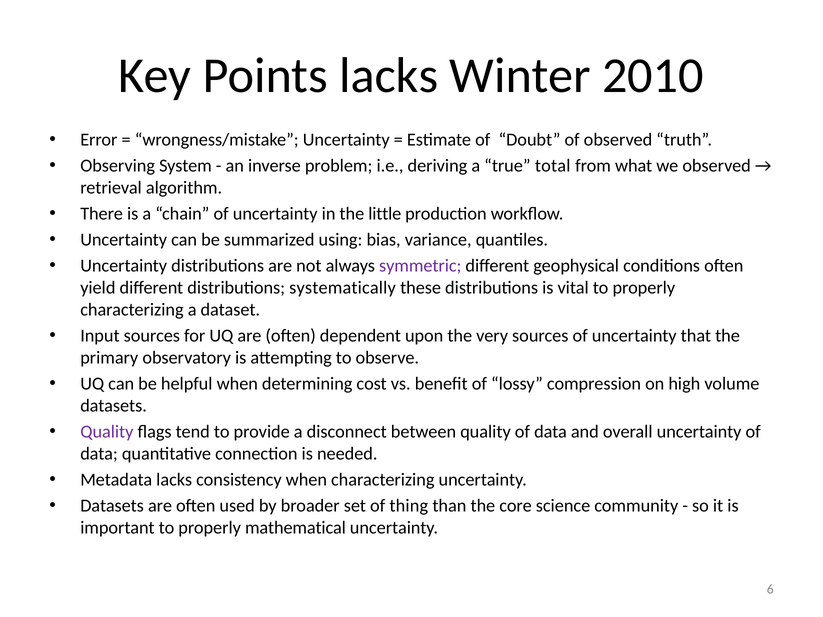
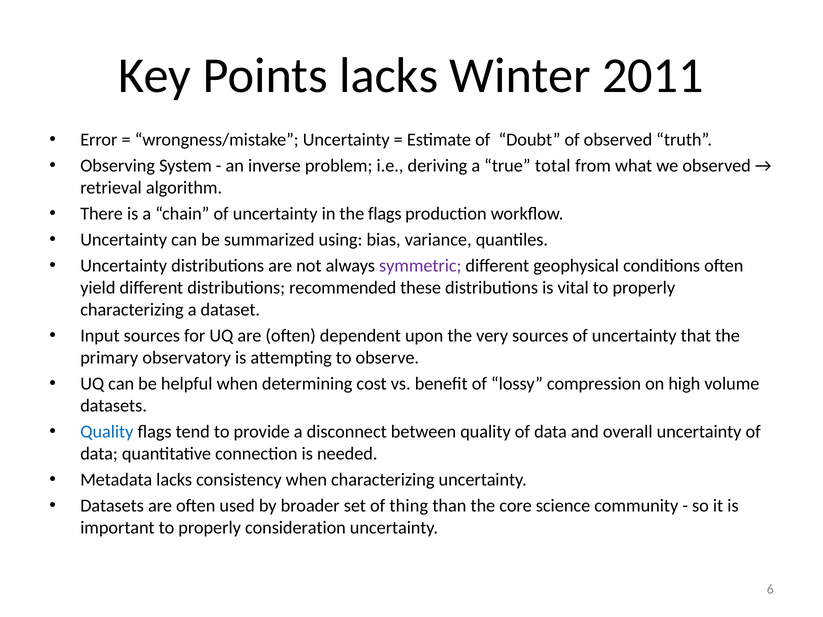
2010: 2010 -> 2011 (653, 76)
the little: little -> flags (385, 214)
systematically: systematically -> recommended (343, 288)
Quality colour: purple -> blue (107, 432)
mathematical: mathematical -> consideration (295, 528)
